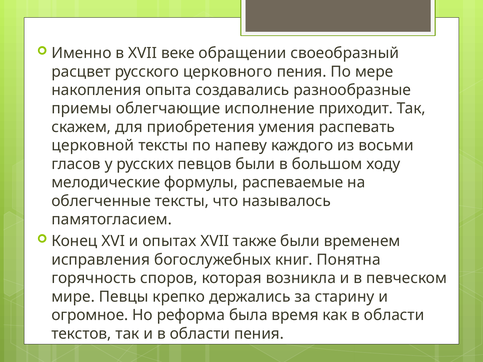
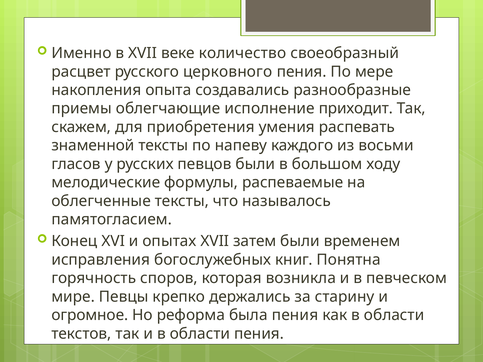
обращении: обращении -> количество (242, 53)
церковной: церковной -> знаменной (93, 146)
также: также -> затем (255, 241)
была время: время -> пения (295, 315)
